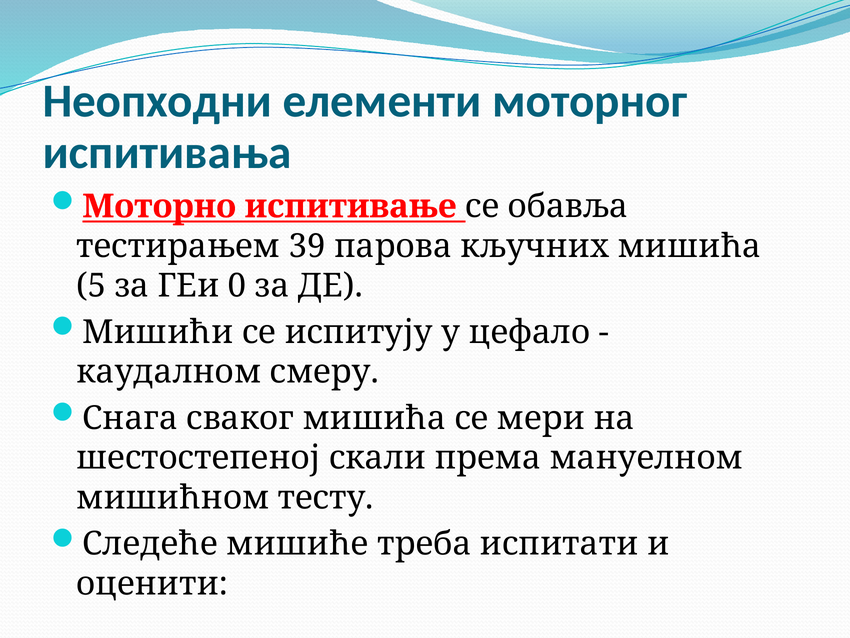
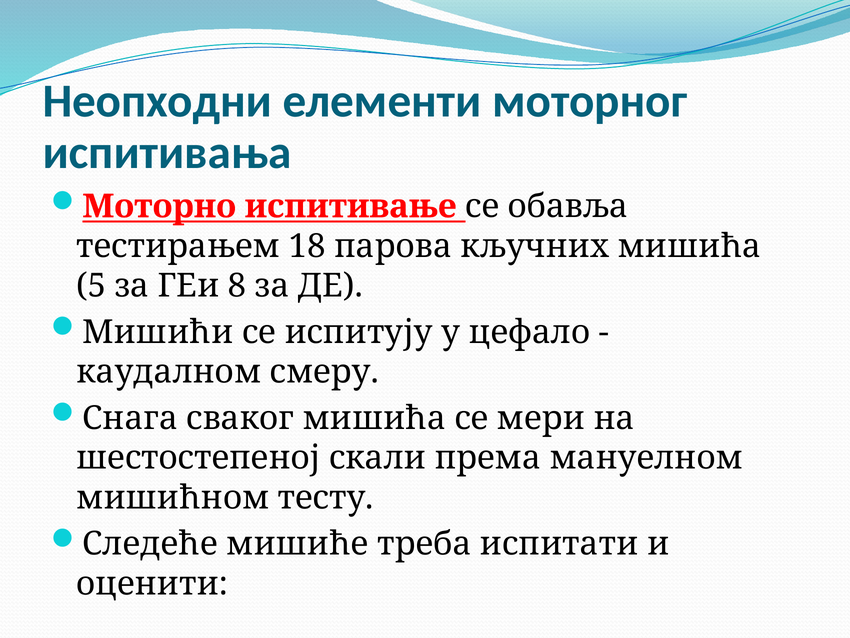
39: 39 -> 18 (307, 246)
0: 0 -> 8 (237, 286)
